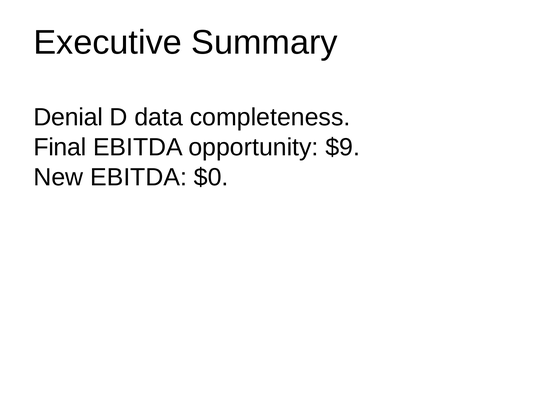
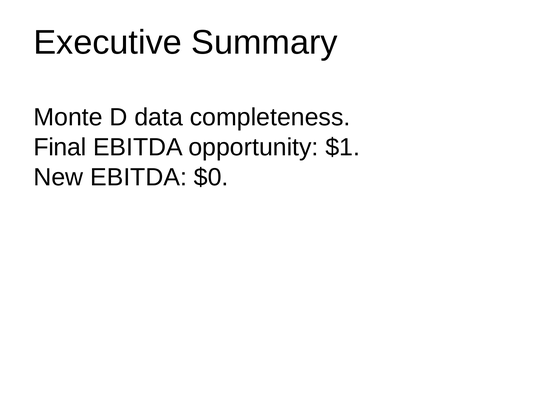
Denial: Denial -> Monte (68, 117)
$9: $9 -> $1 (343, 147)
